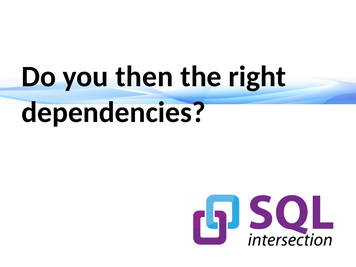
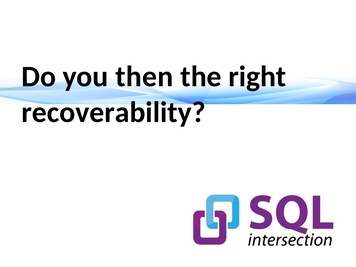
dependencies: dependencies -> recoverability (113, 112)
